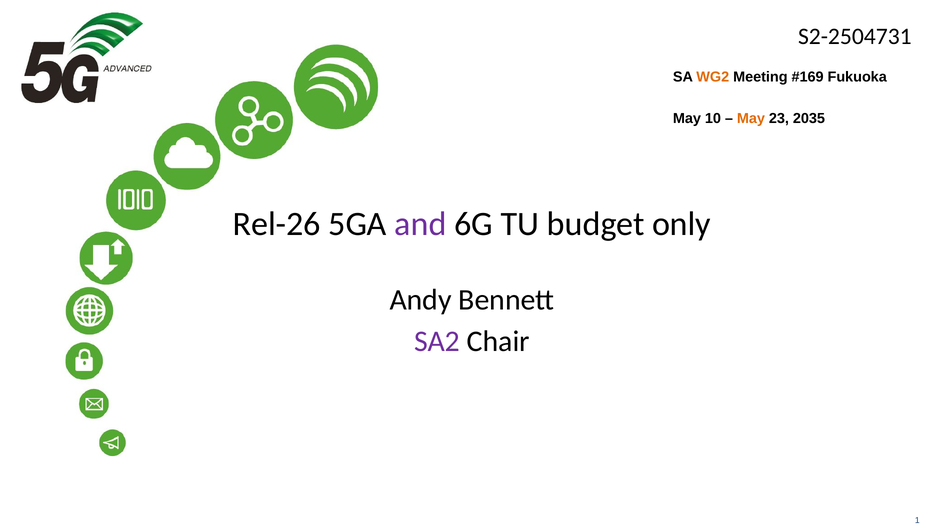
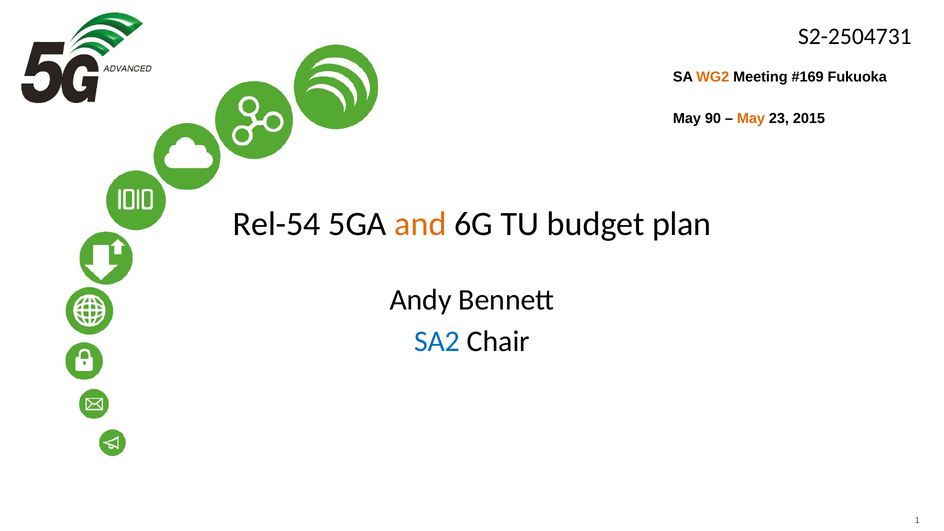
10: 10 -> 90 (713, 119)
2035: 2035 -> 2015 (809, 119)
Rel-26: Rel-26 -> Rel-54 (277, 224)
and colour: purple -> orange (421, 224)
only: only -> plan (682, 224)
SA2 colour: purple -> blue (437, 342)
